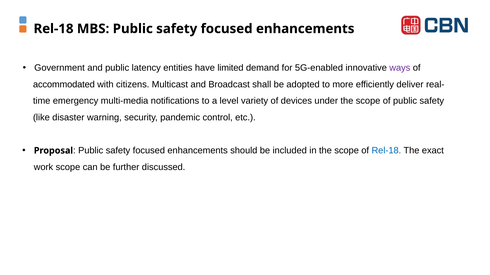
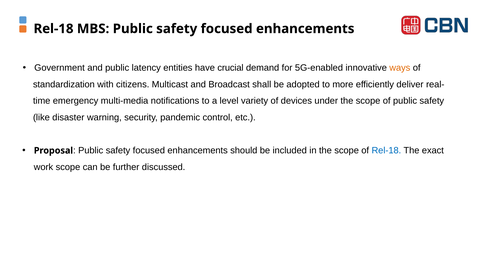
limited: limited -> crucial (230, 68)
ways colour: purple -> orange (400, 68)
accommodated: accommodated -> standardization (64, 85)
